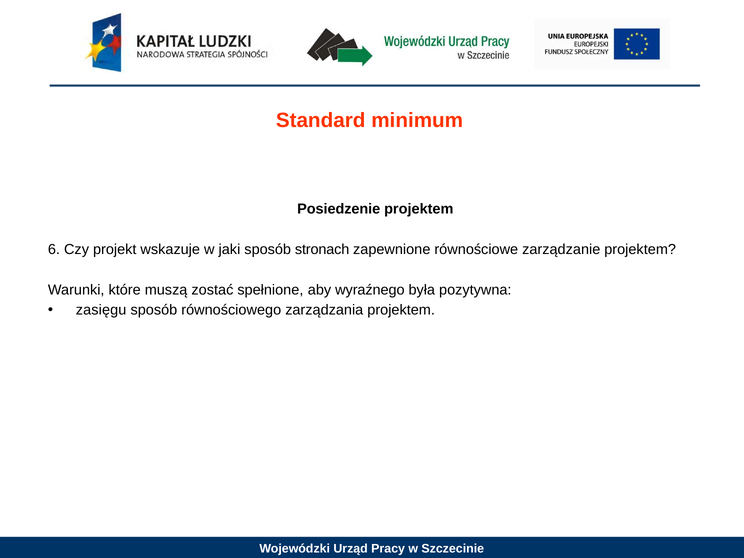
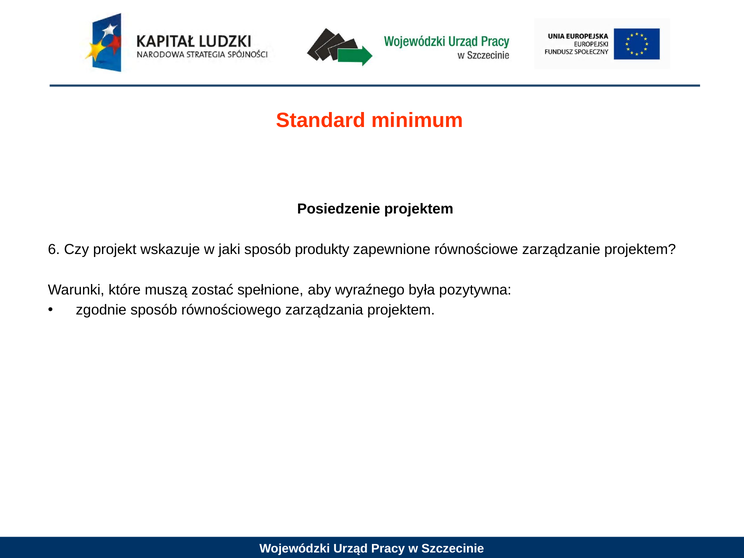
stronach: stronach -> produkty (322, 249)
zasięgu: zasięgu -> zgodnie (101, 310)
